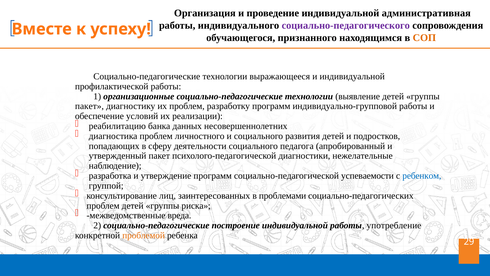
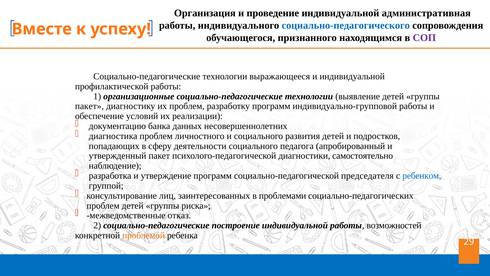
социально-педагогического colour: purple -> blue (346, 25)
СОП colour: orange -> purple (424, 38)
реабилитацию: реабилитацию -> документацию (117, 126)
нежелательные: нежелательные -> самостоятельно (363, 156)
успеваемости: успеваемости -> председателя (367, 176)
вреда: вреда -> отказ (179, 215)
употребление: употребление -> возможностей (394, 225)
